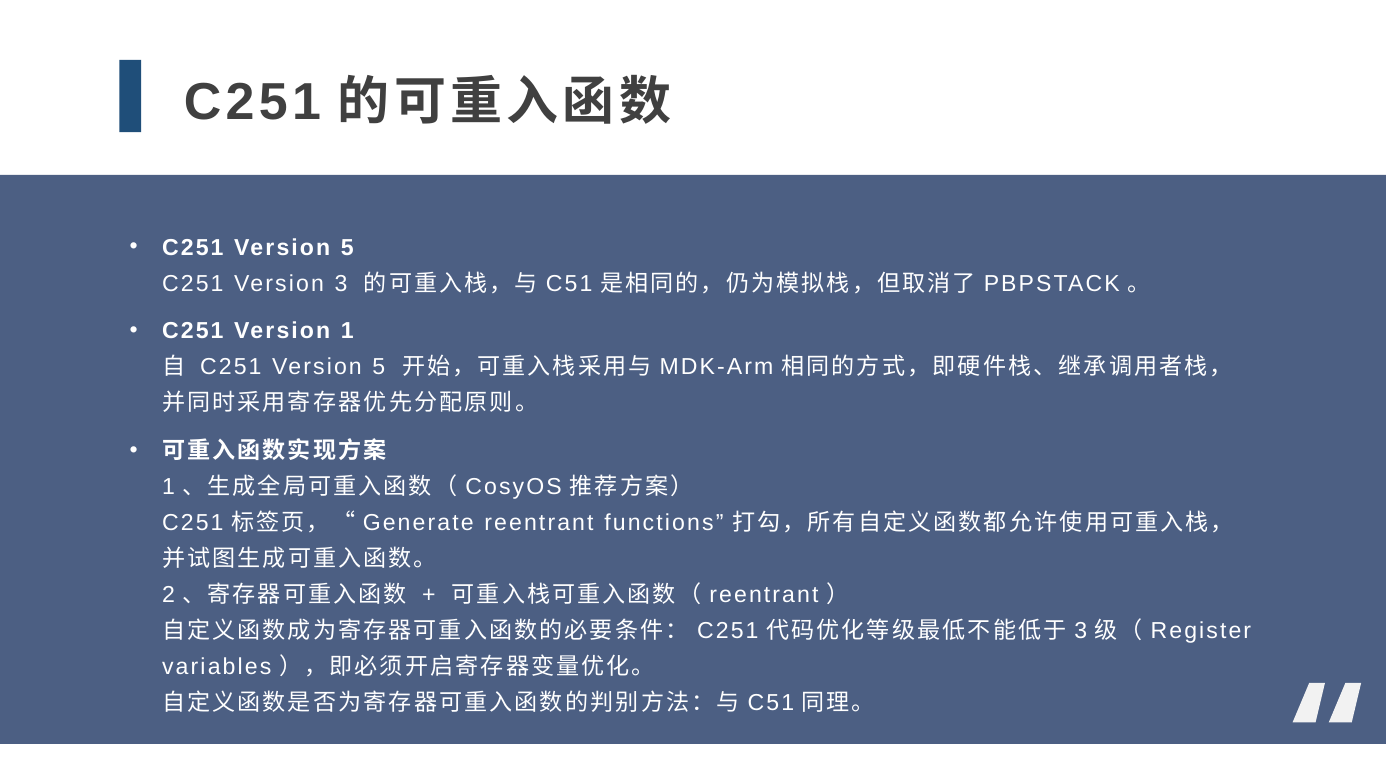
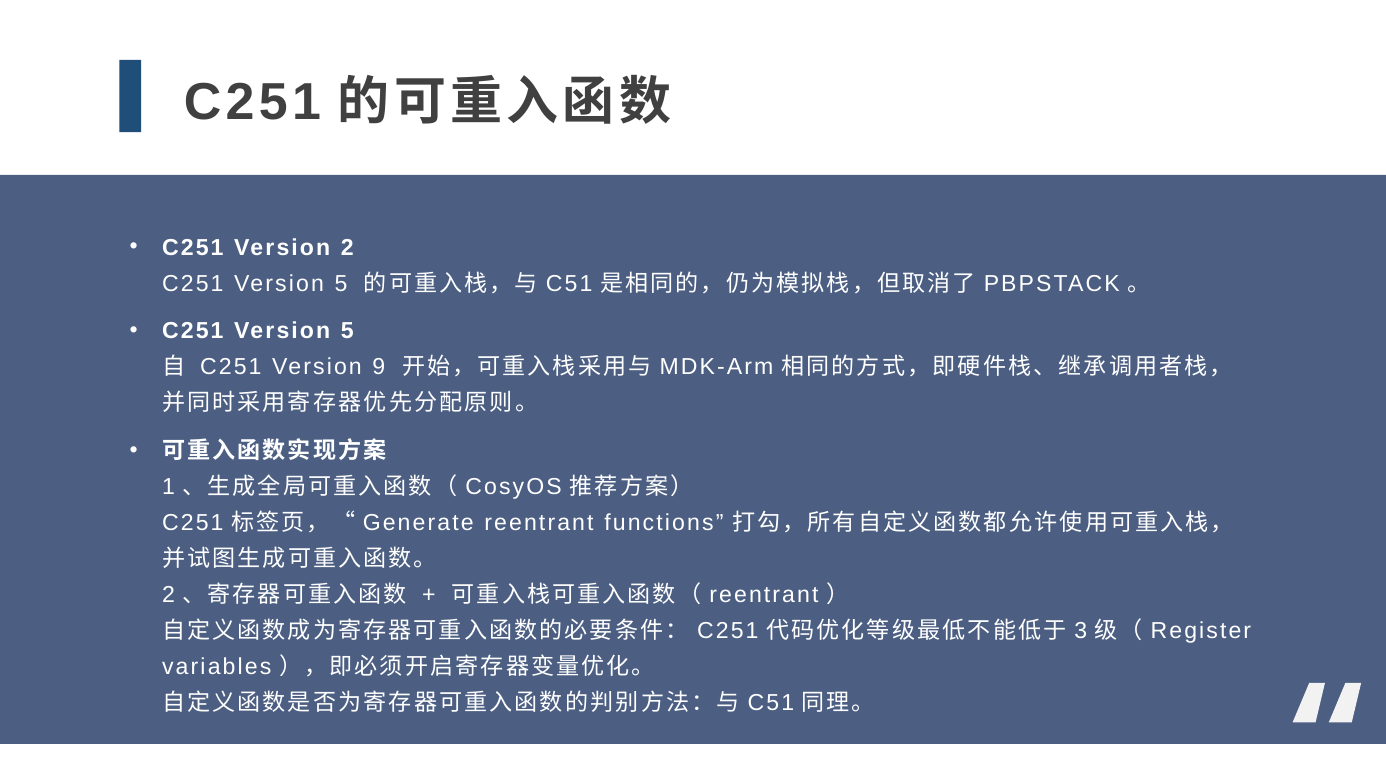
5: 5 -> 2 (347, 248)
3: 3 -> 5 (341, 284)
1: 1 -> 5 (347, 331)
5: 5 -> 9 (379, 367)
